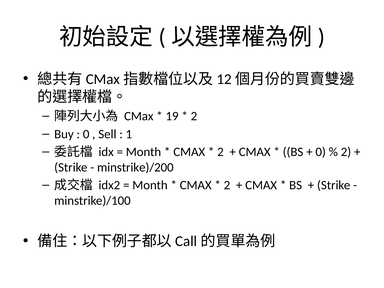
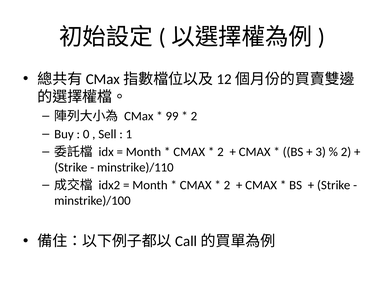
19: 19 -> 99 (172, 116)
0: 0 -> 3 (321, 152)
minstrike)/200: minstrike)/200 -> minstrike)/110 (135, 167)
